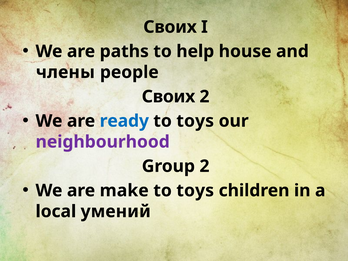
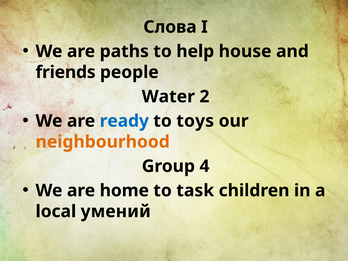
Своих: Своих -> Слова (170, 27)
члены: члены -> friends (66, 72)
Своих: Своих -> Water (168, 97)
neighbourhood colour: purple -> orange (103, 142)
Group 2: 2 -> 4 (204, 166)
make: make -> home (124, 191)
toys: toys -> task (195, 191)
